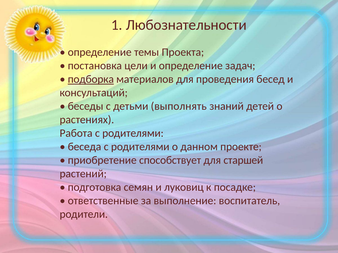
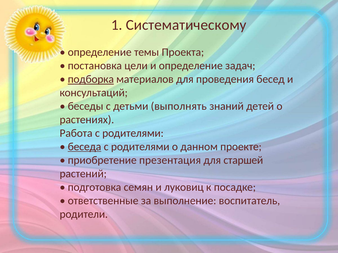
Любознательности: Любознательности -> Систематическому (186, 25)
беседа underline: none -> present (85, 147)
способствует: способствует -> презентация (170, 160)
